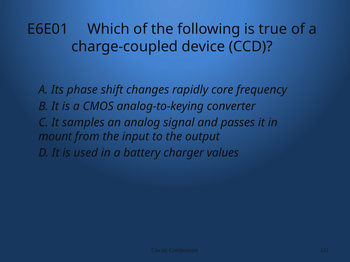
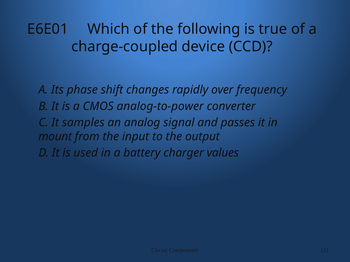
core: core -> over (222, 90)
analog-to-keying: analog-to-keying -> analog-to-power (160, 106)
